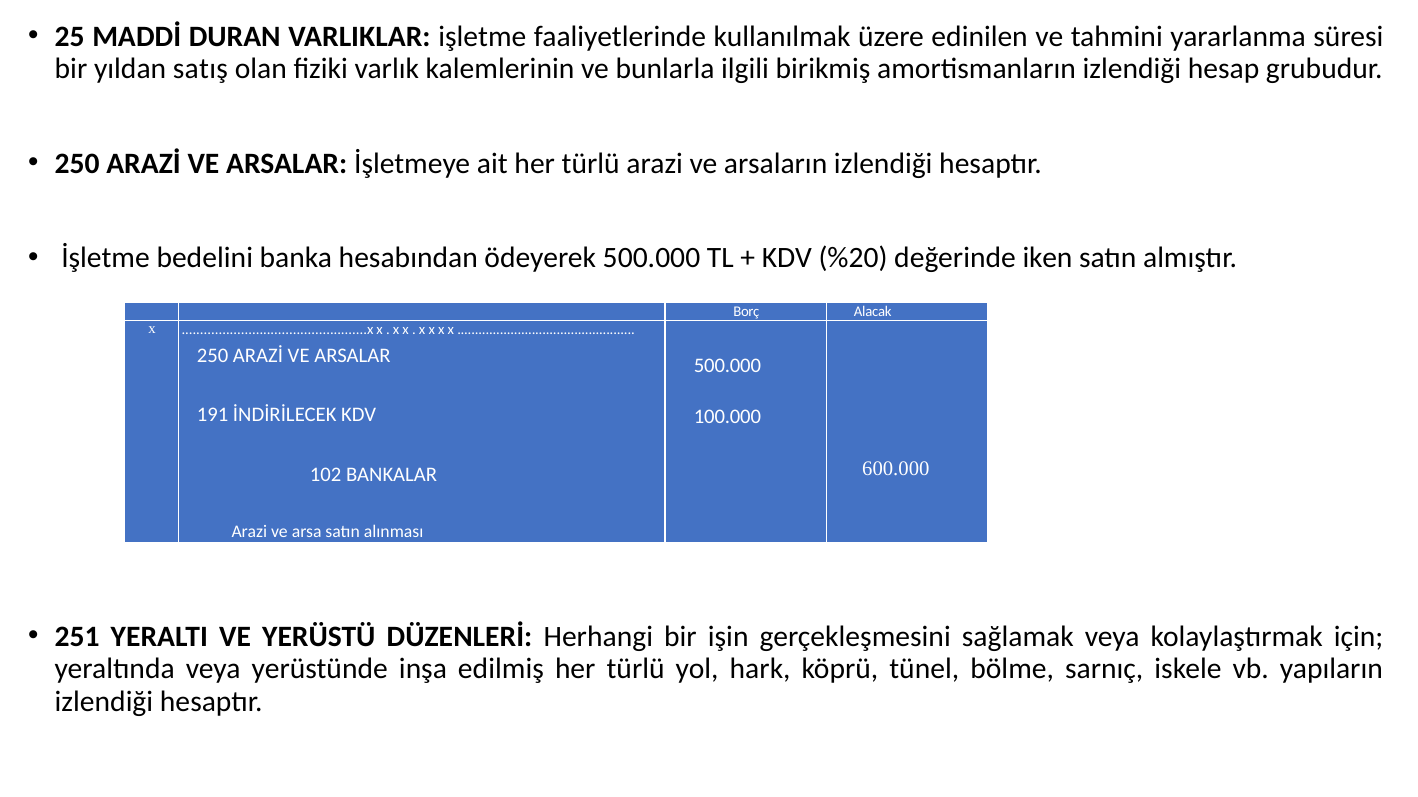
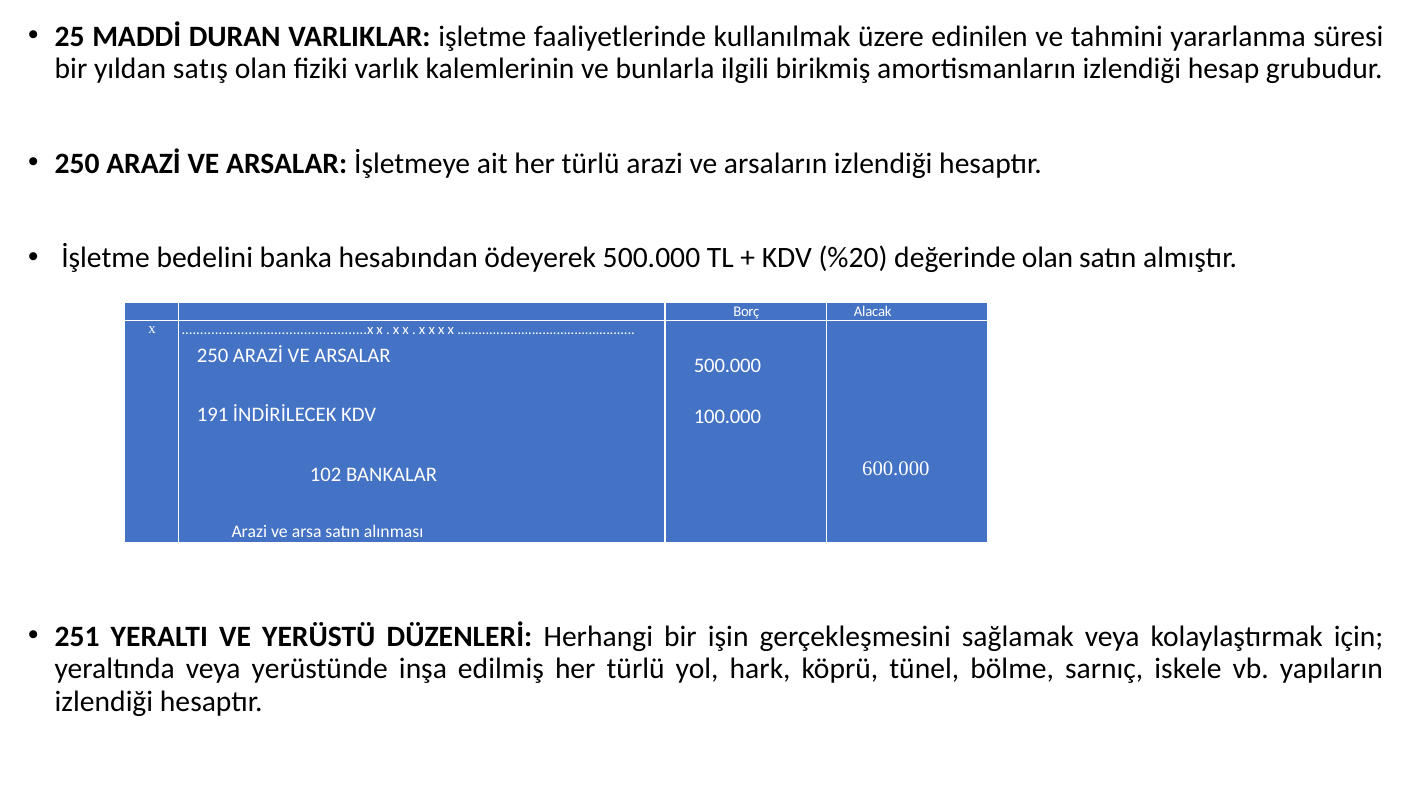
değerinde iken: iken -> olan (1048, 258)
